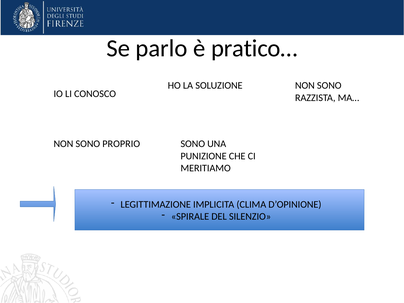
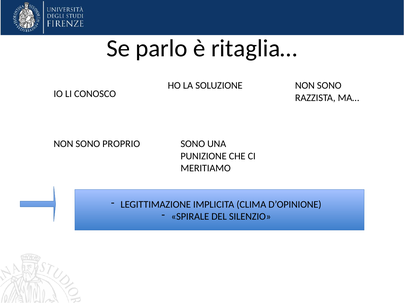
pratico…: pratico… -> ritaglia… (254, 48)
